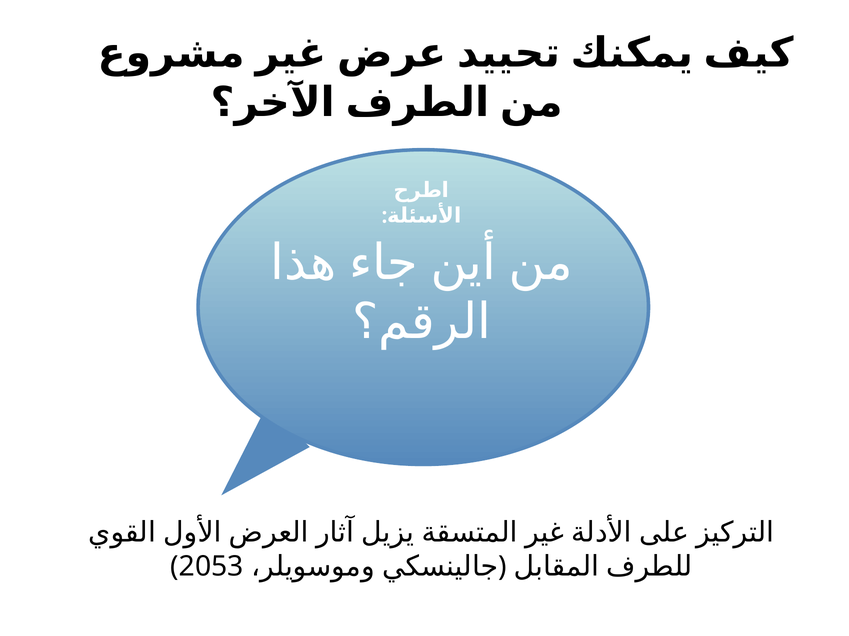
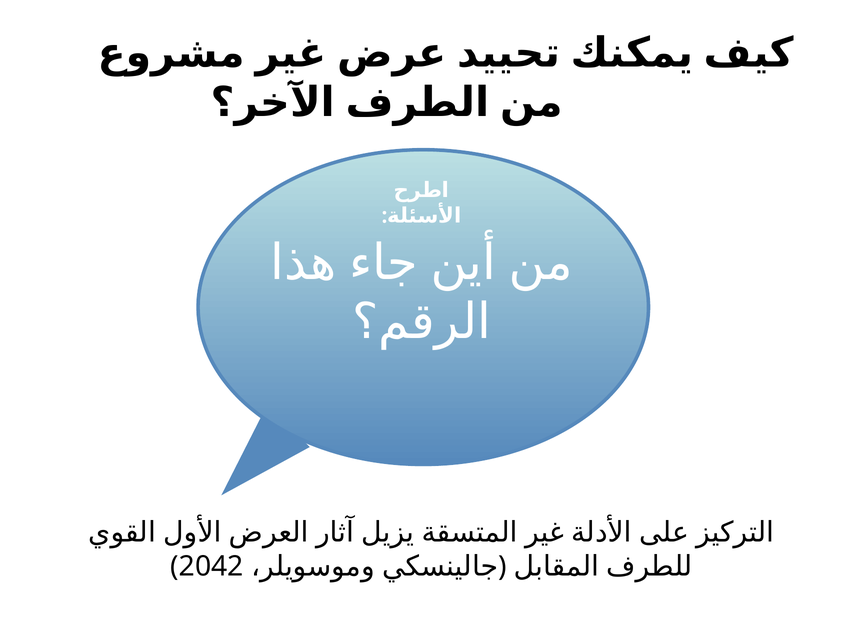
2053: 2053 -> 2042 (211, 567)
